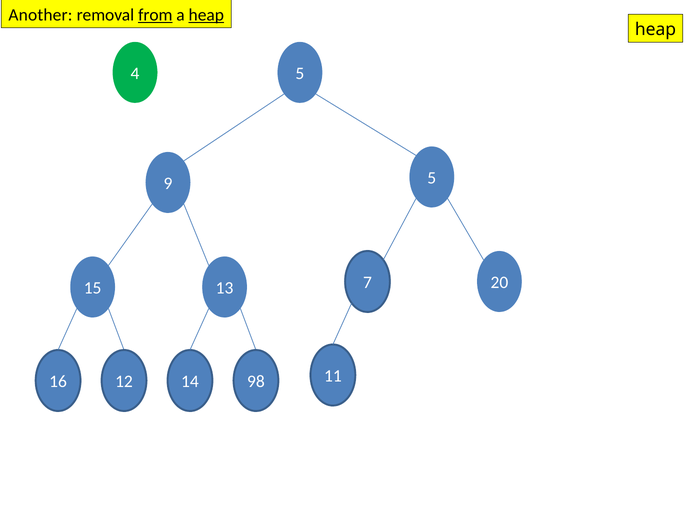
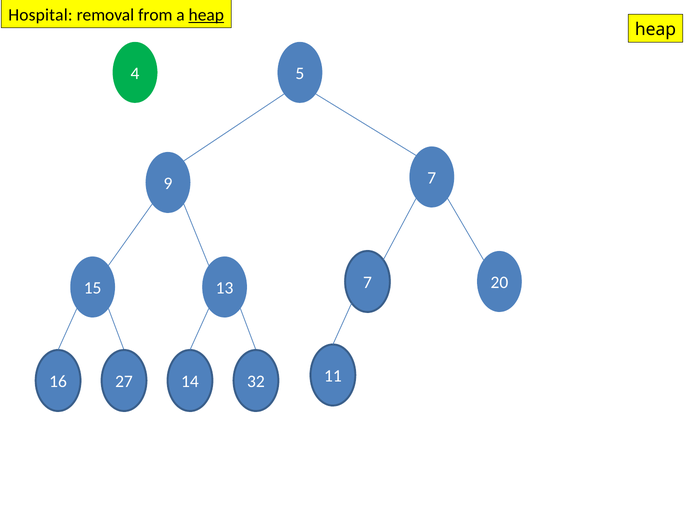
Another: Another -> Hospital (40, 15)
from underline: present -> none (155, 15)
9 5: 5 -> 7 (432, 178)
12: 12 -> 27 (124, 381)
98: 98 -> 32 (256, 381)
